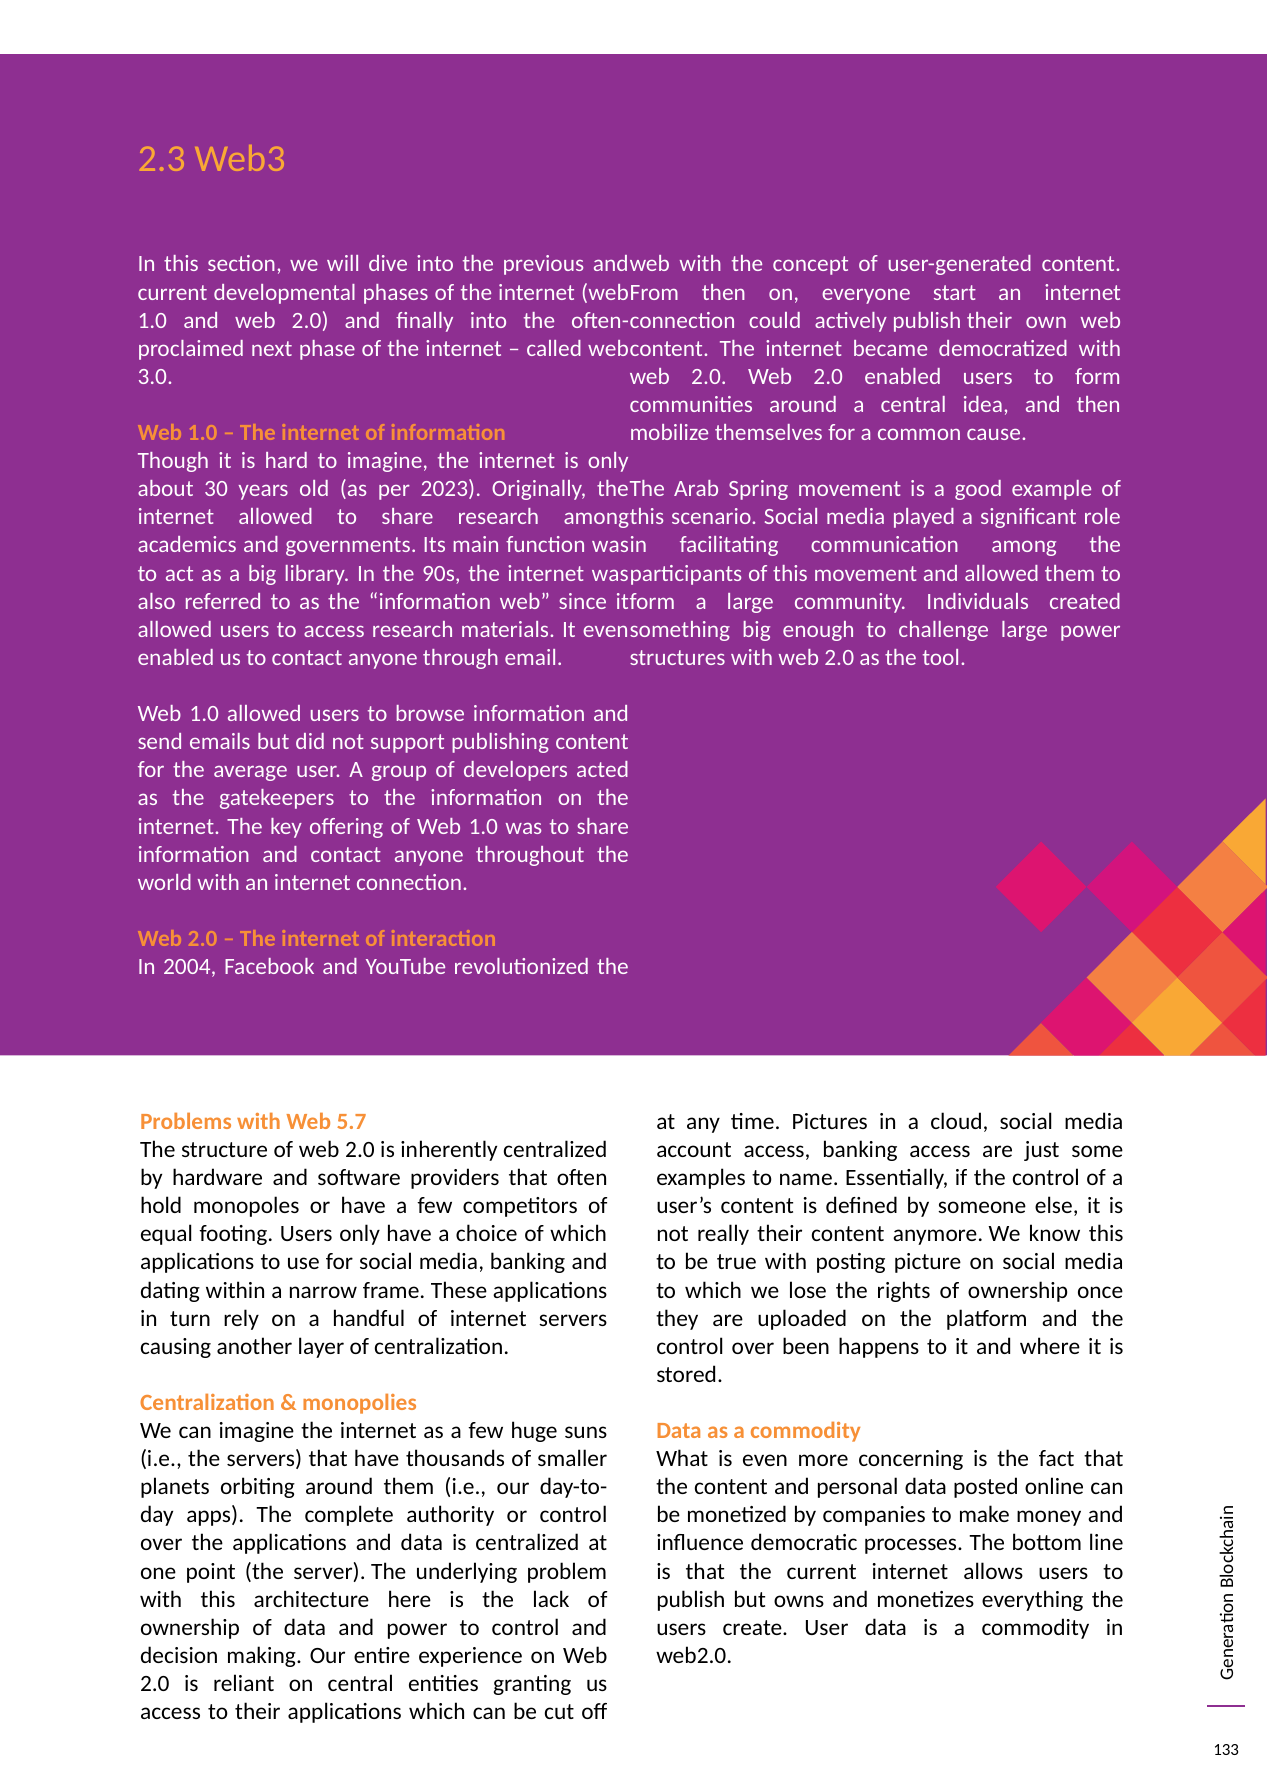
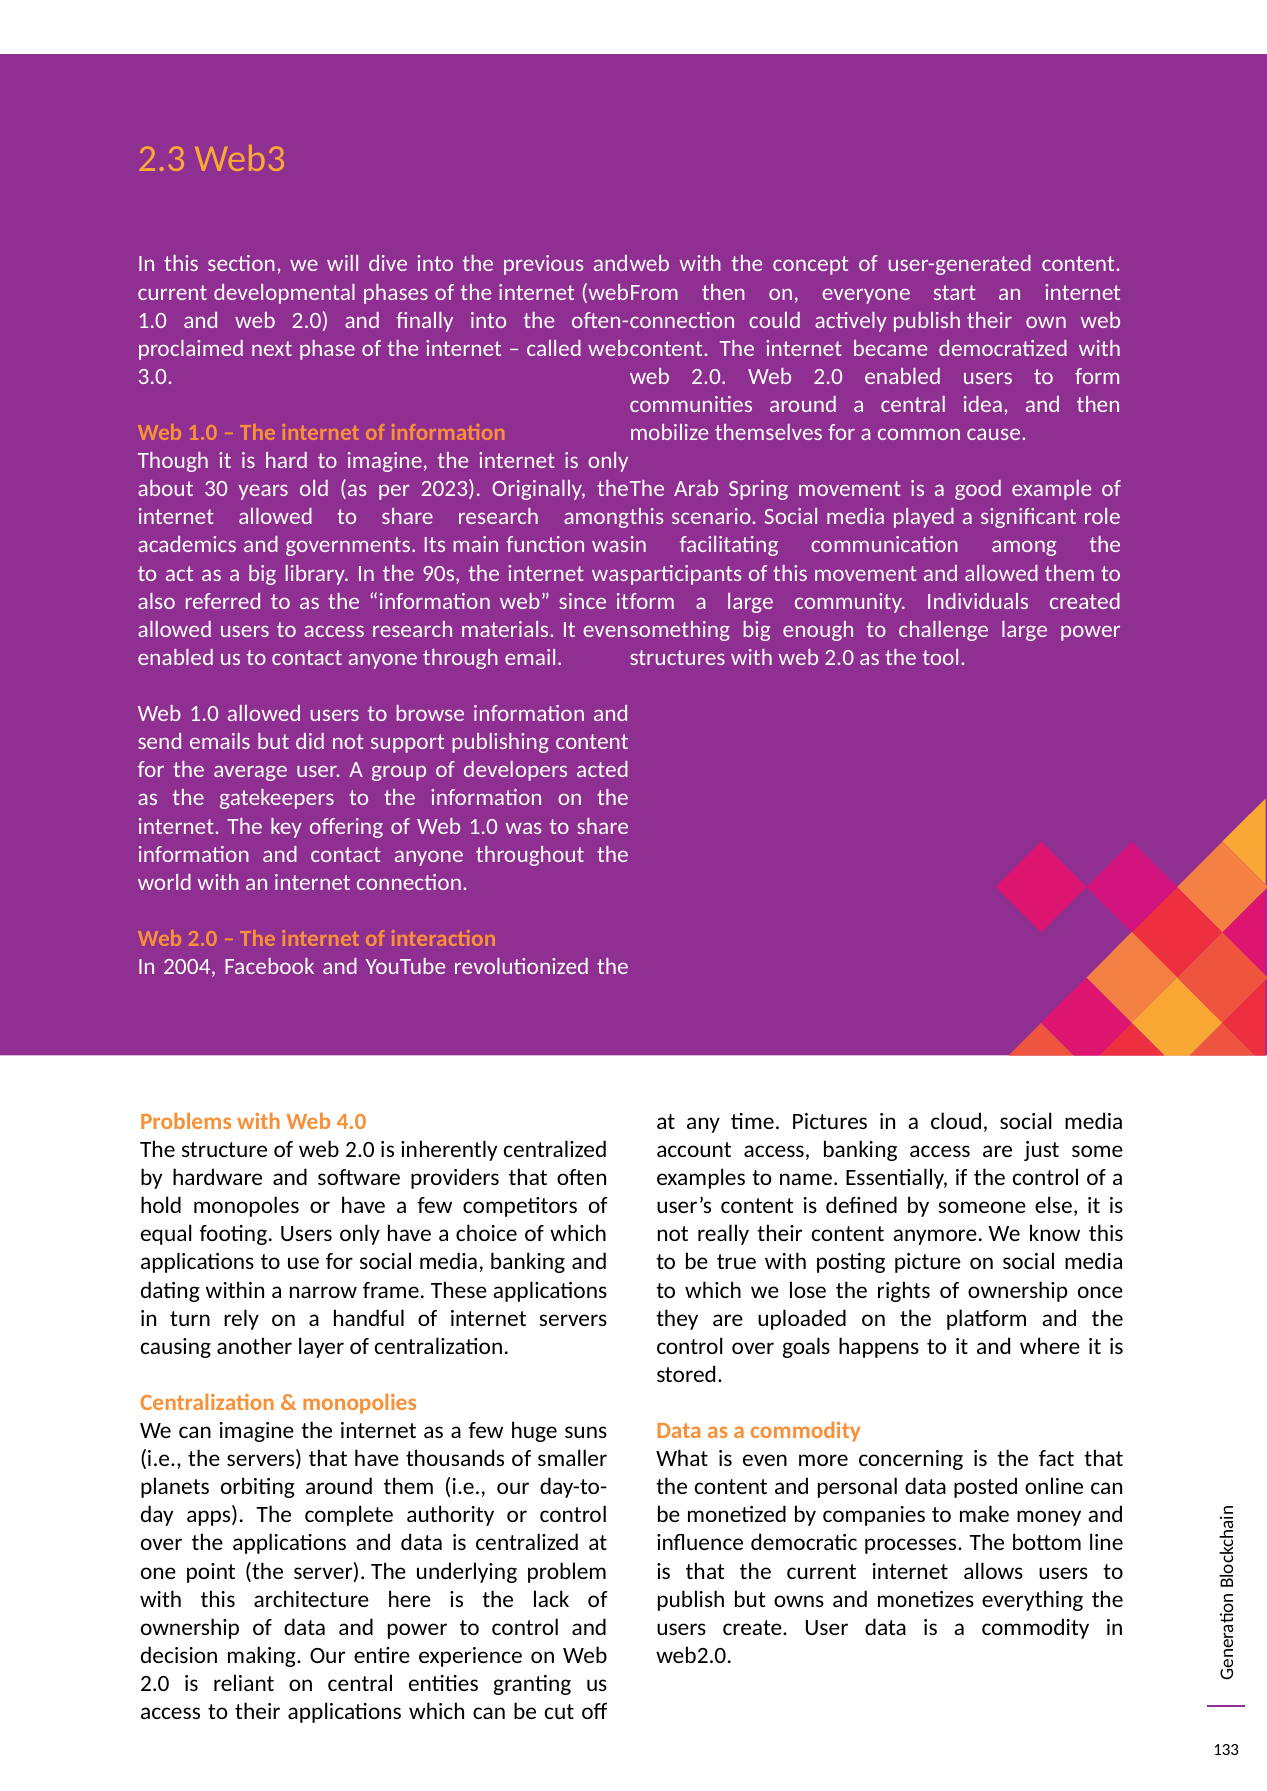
5.7: 5.7 -> 4.0 (351, 1122)
been: been -> goals (806, 1347)
